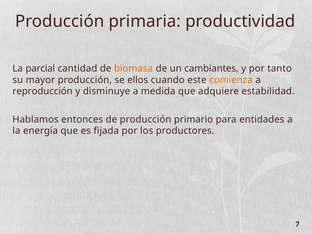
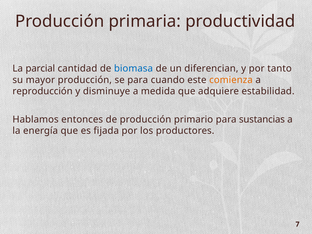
biomasa colour: orange -> blue (133, 68)
cambiantes: cambiantes -> diferencian (211, 68)
se ellos: ellos -> para (138, 80)
entidades: entidades -> sustancias (262, 119)
